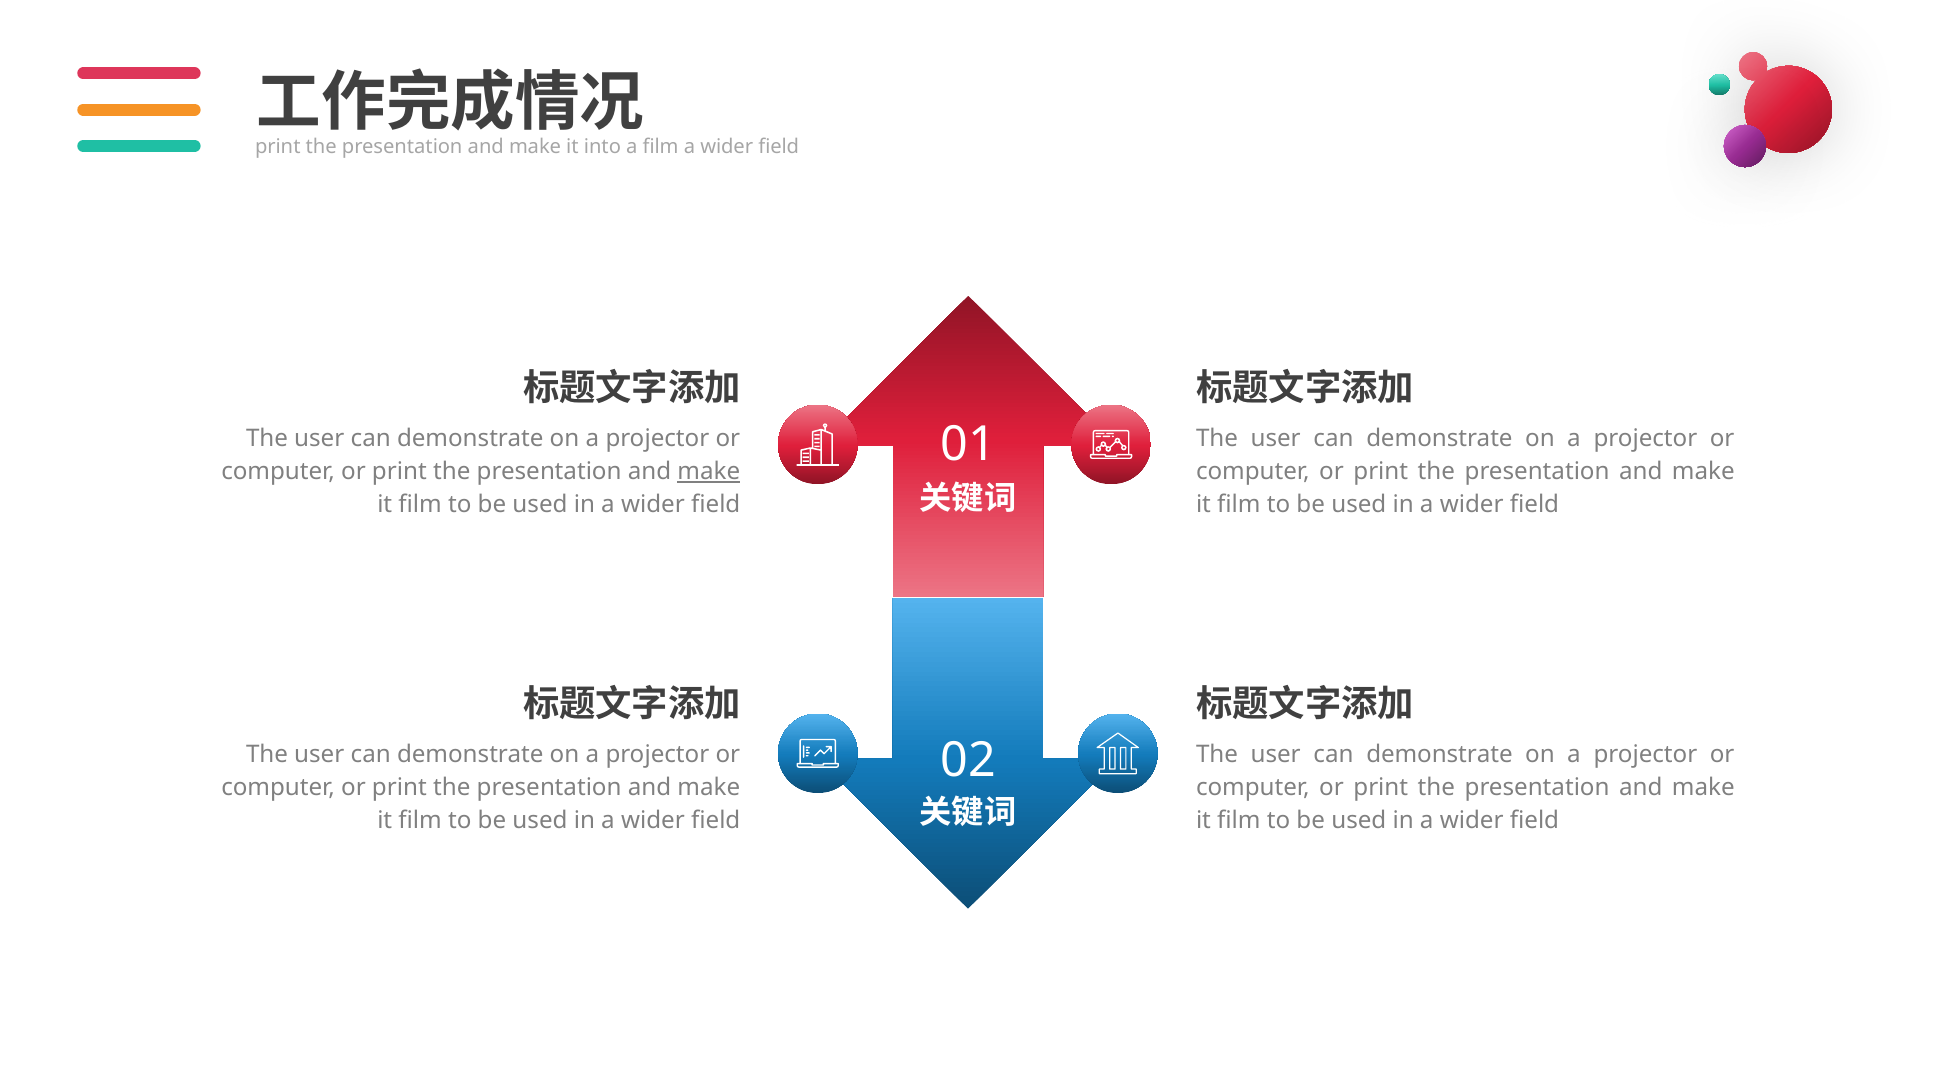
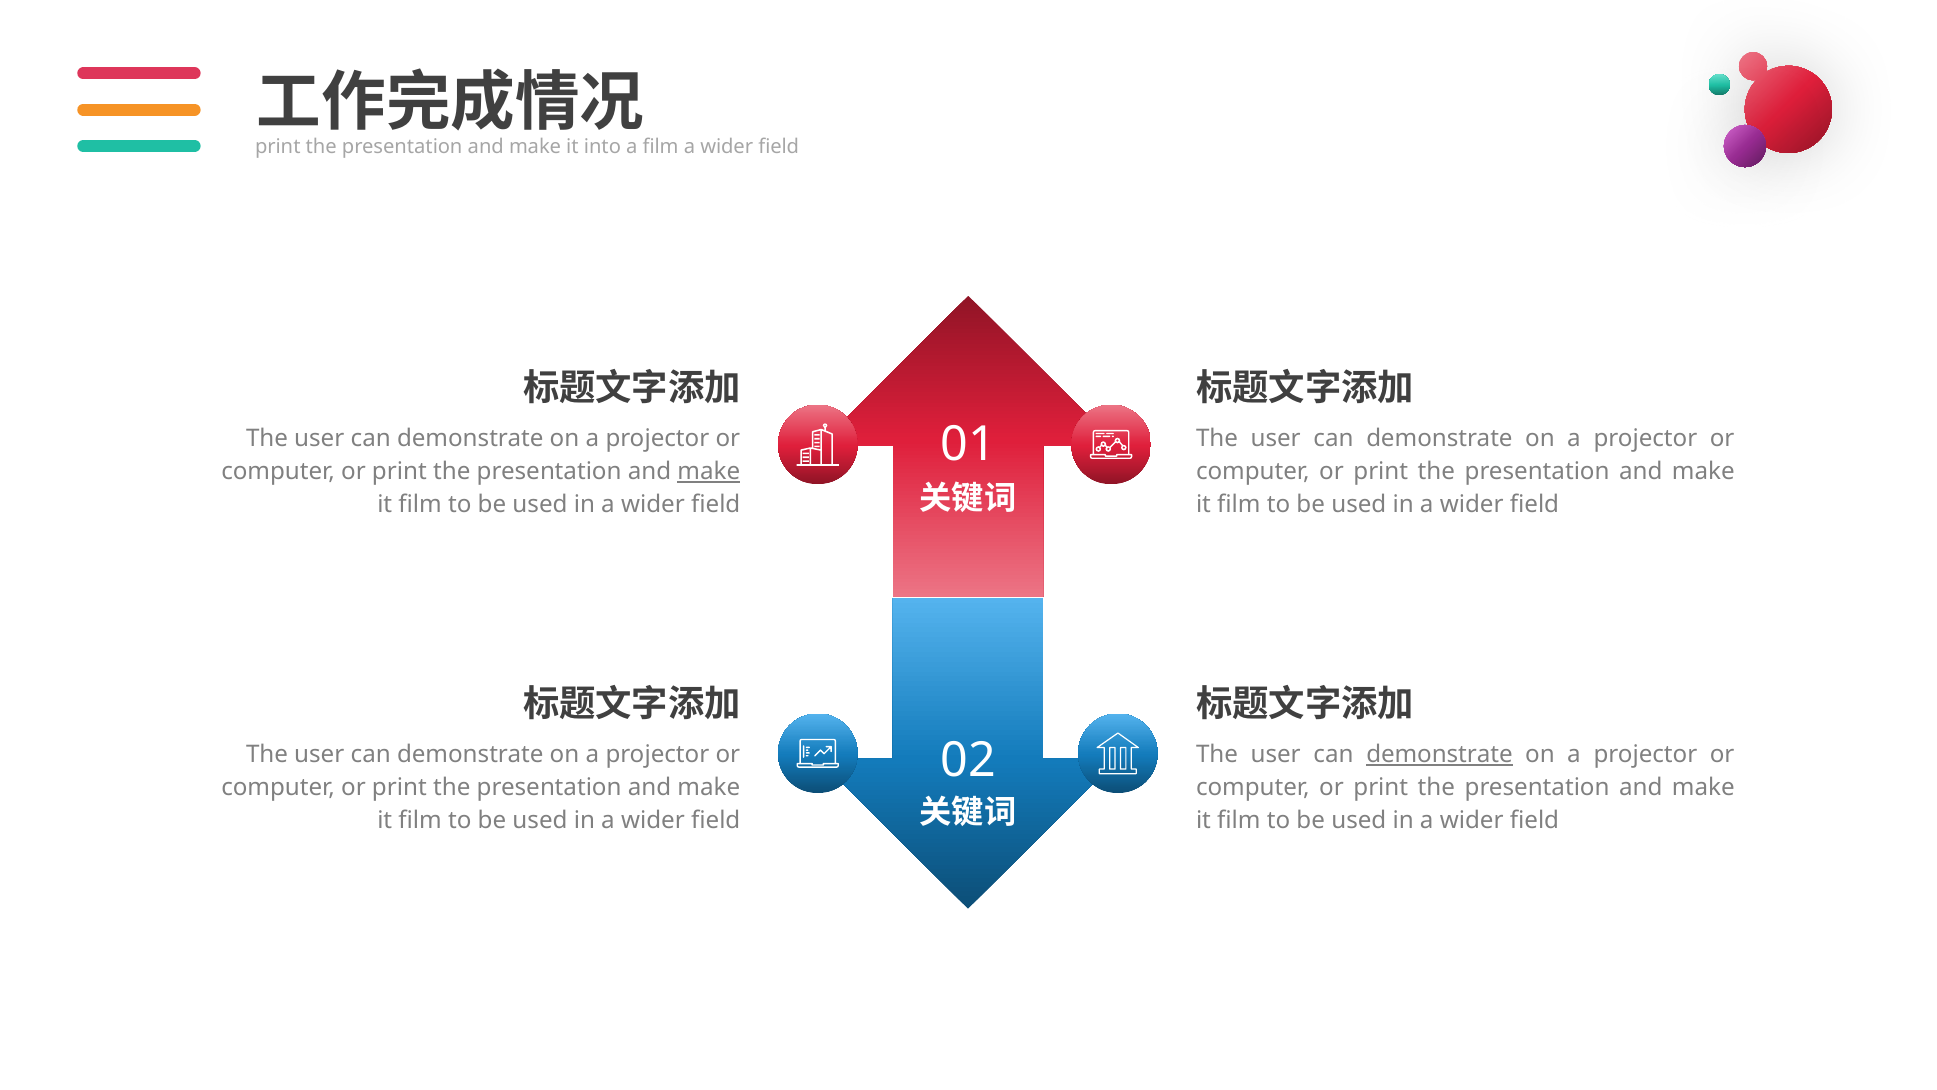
demonstrate underline: none -> present (1439, 754)
